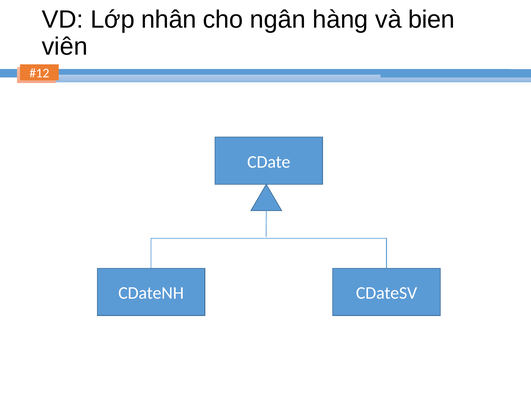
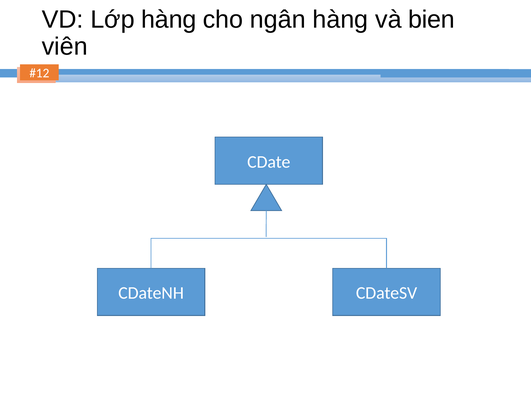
Lớp nhân: nhân -> hàng (169, 19)
